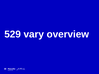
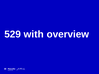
vary: vary -> with (34, 34)
